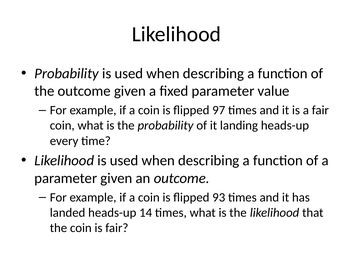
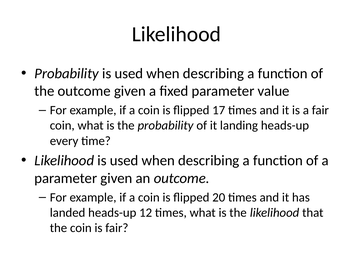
97: 97 -> 17 (219, 110)
93: 93 -> 20 (219, 197)
14: 14 -> 12 (146, 212)
